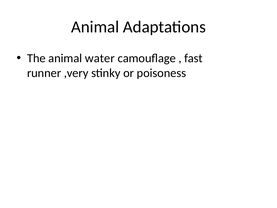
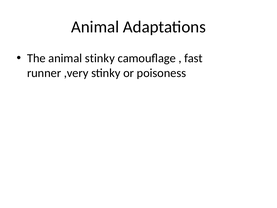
animal water: water -> stinky (100, 58)
